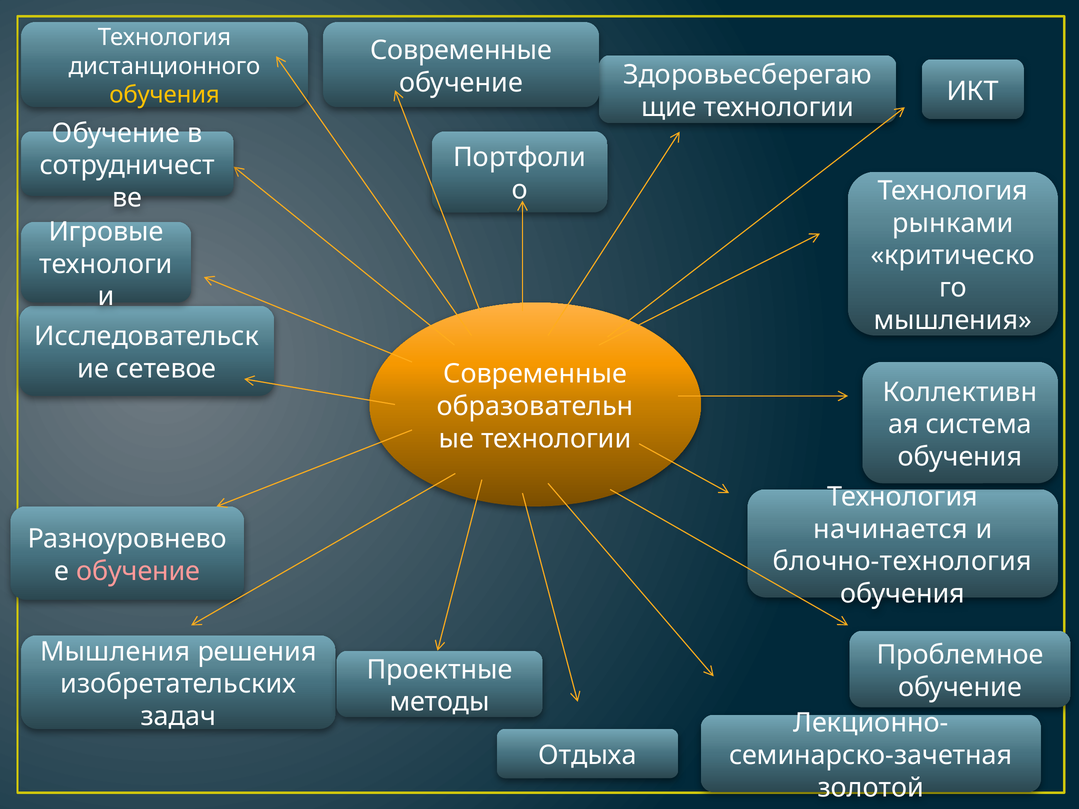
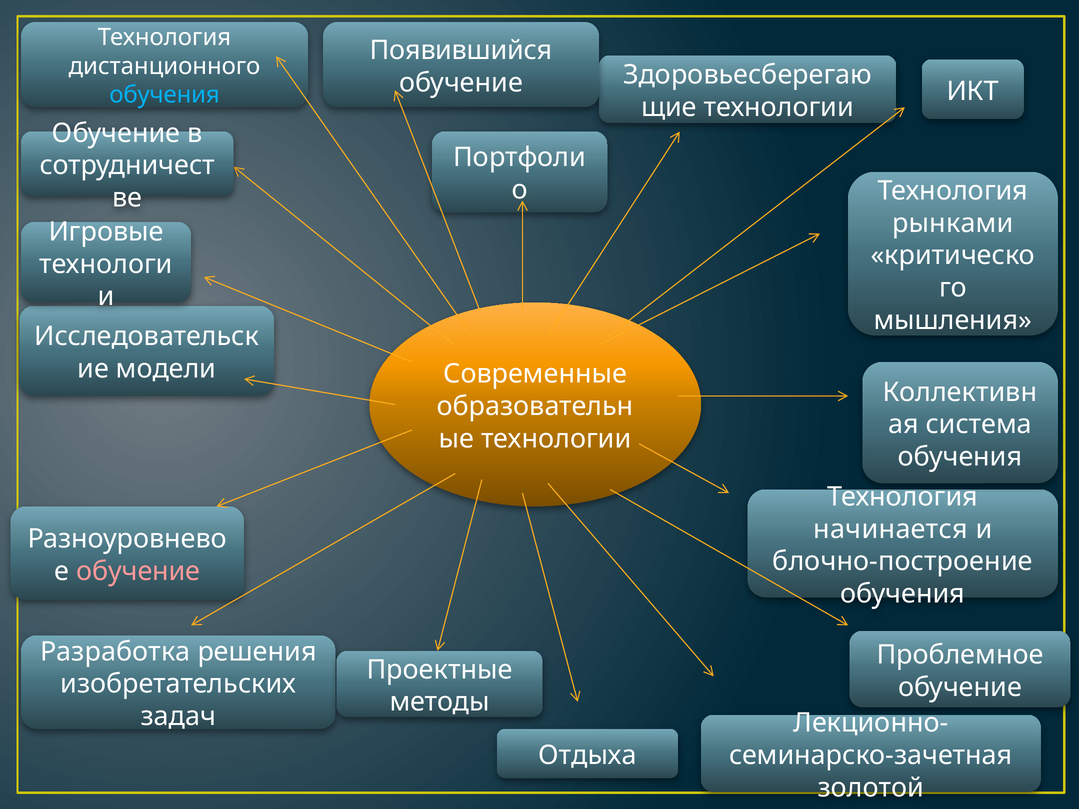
Современные: Современные -> Появившийся (461, 50)
обучения colour: yellow -> light blue (165, 95)
сетевое: сетевое -> модели (166, 369)
блочно-технология: блочно-технология -> блочно-построение (903, 562)
Мышления: Мышления -> Разработка (115, 652)
